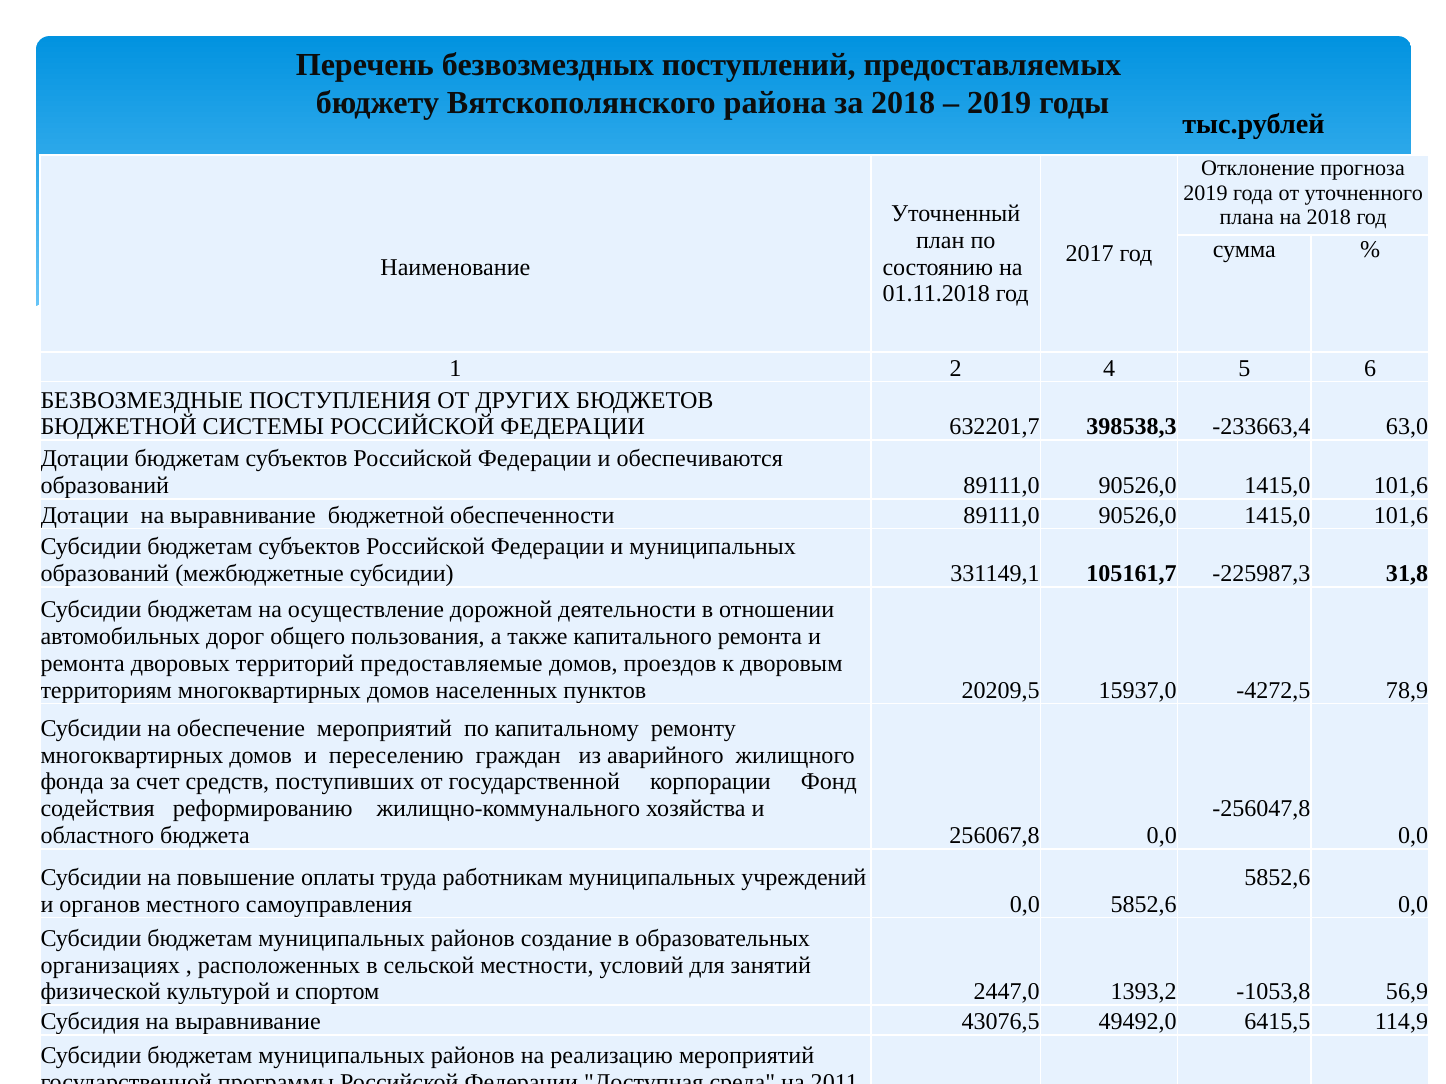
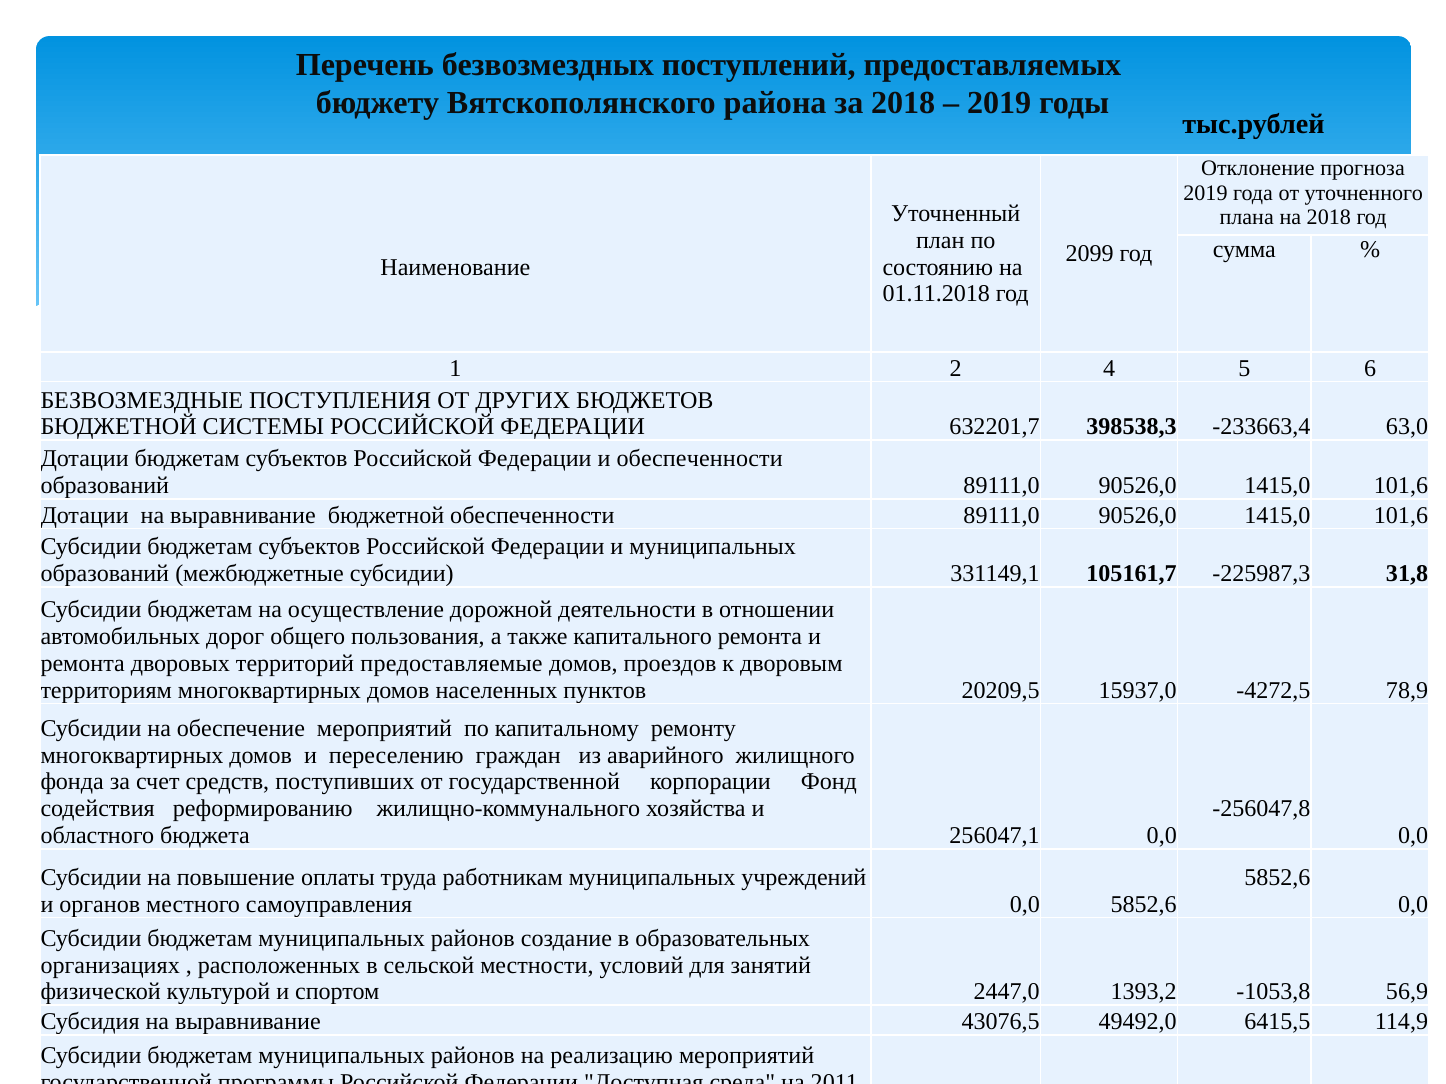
2017: 2017 -> 2099 (1090, 254)
и обеспечиваются: обеспечиваются -> обеспеченности (700, 459)
256067,8: 256067,8 -> 256047,1 (995, 836)
